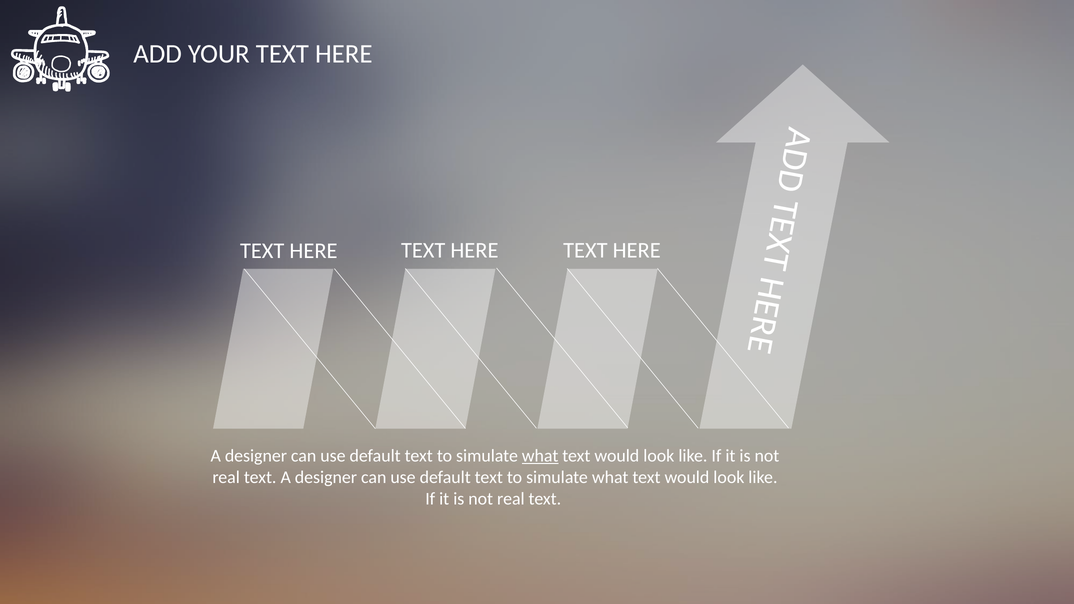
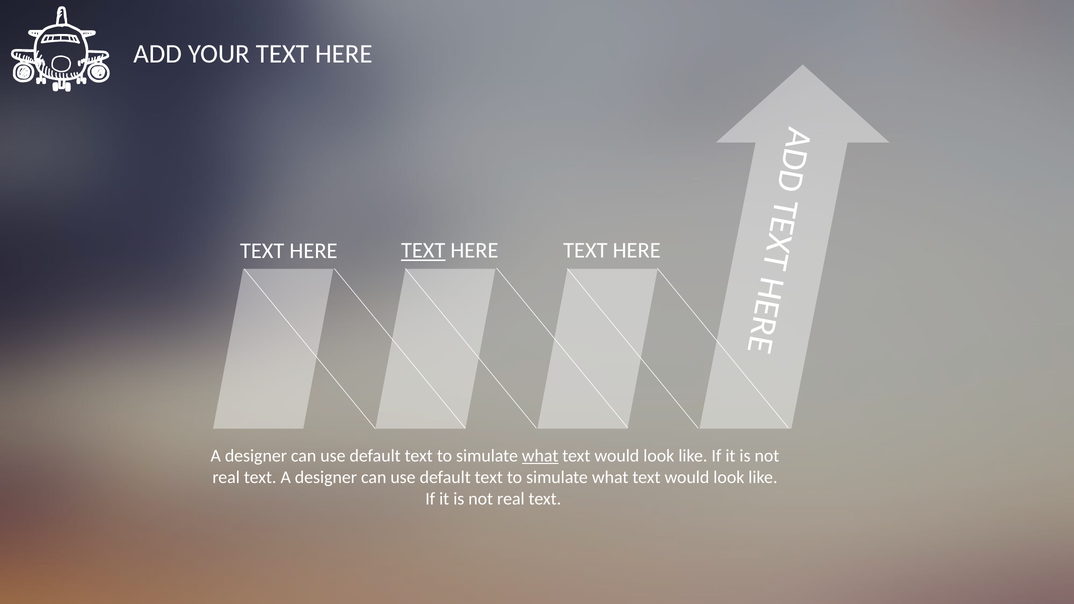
TEXT underline: none -> present (423, 251)
